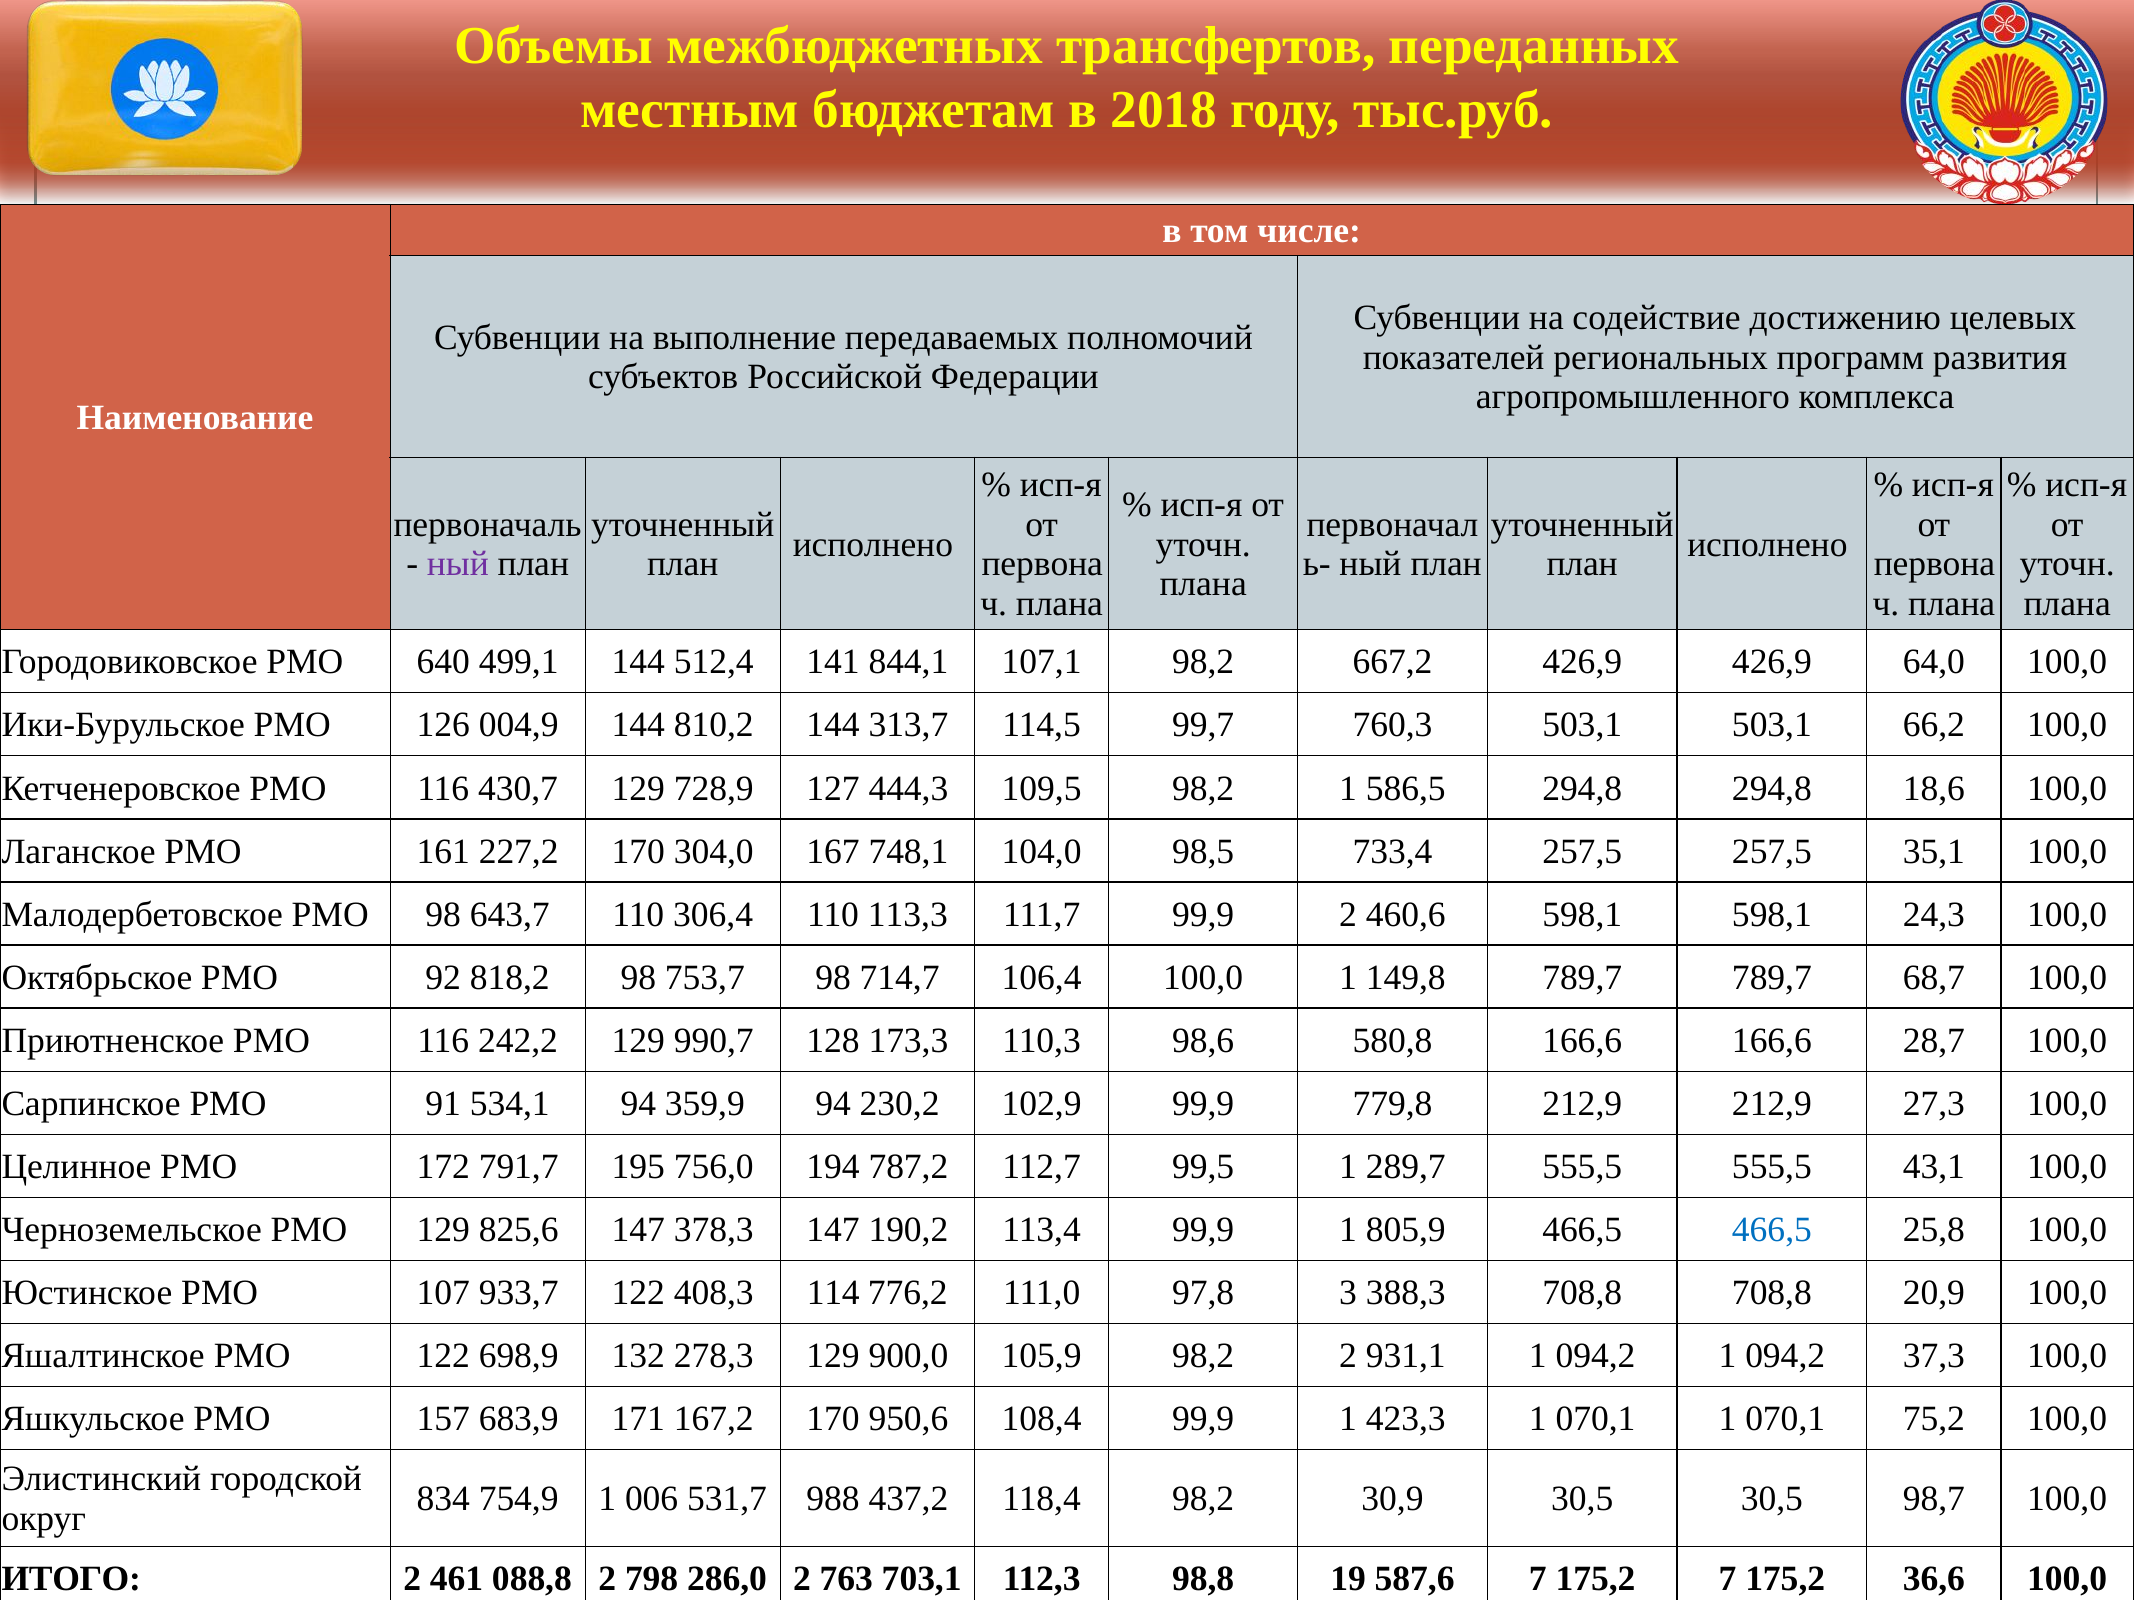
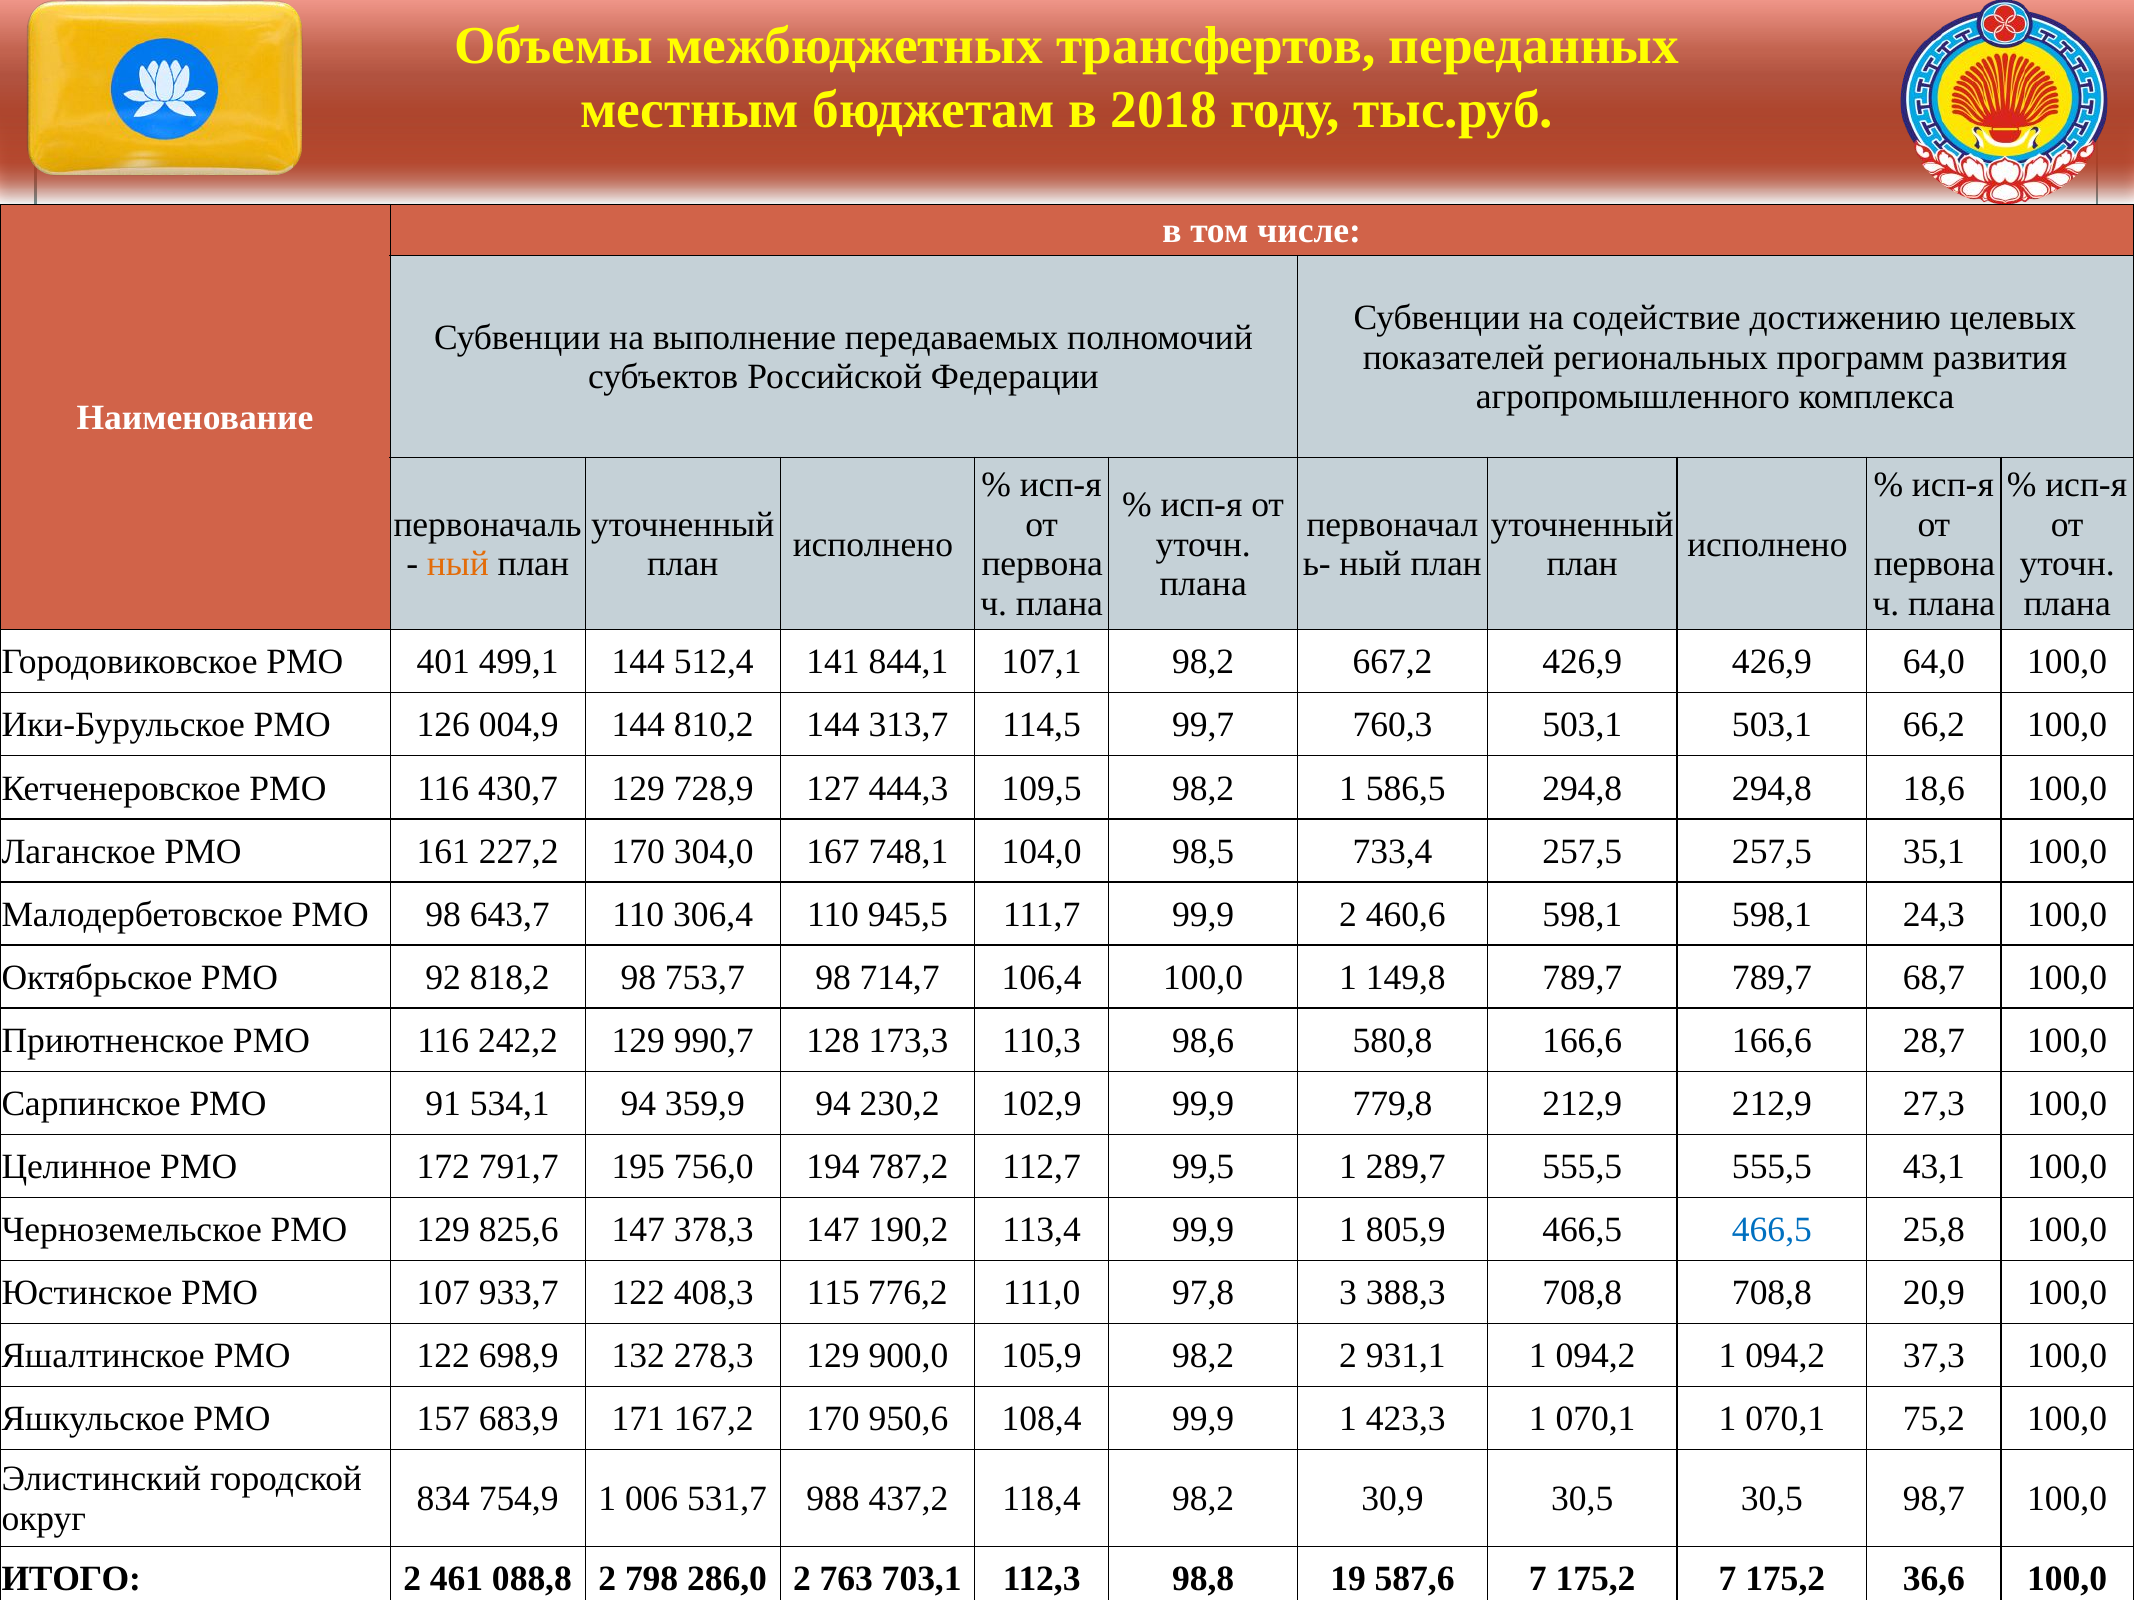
ный colour: purple -> orange (458, 564)
640: 640 -> 401 (443, 662)
113,3: 113,3 -> 945,5 (908, 915)
114: 114 -> 115 (833, 1293)
